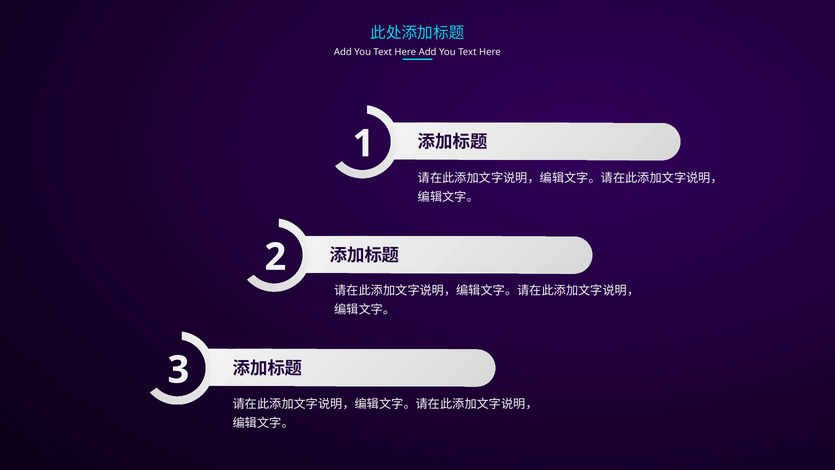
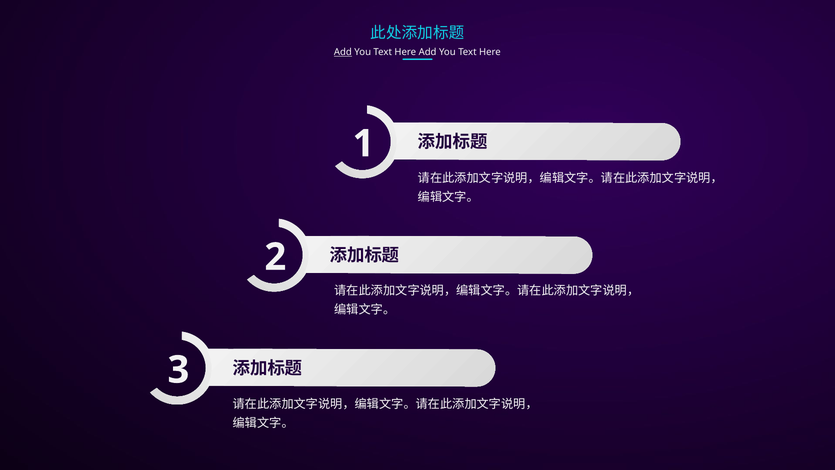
Add underline: none -> present (343, 52)
